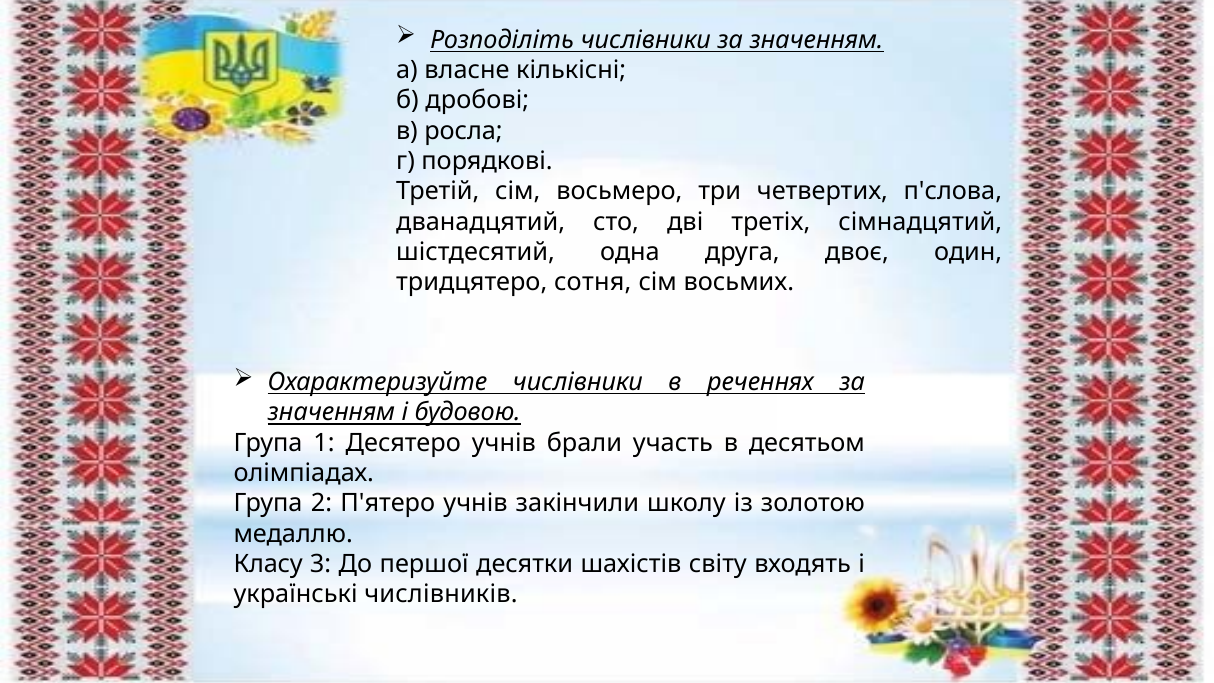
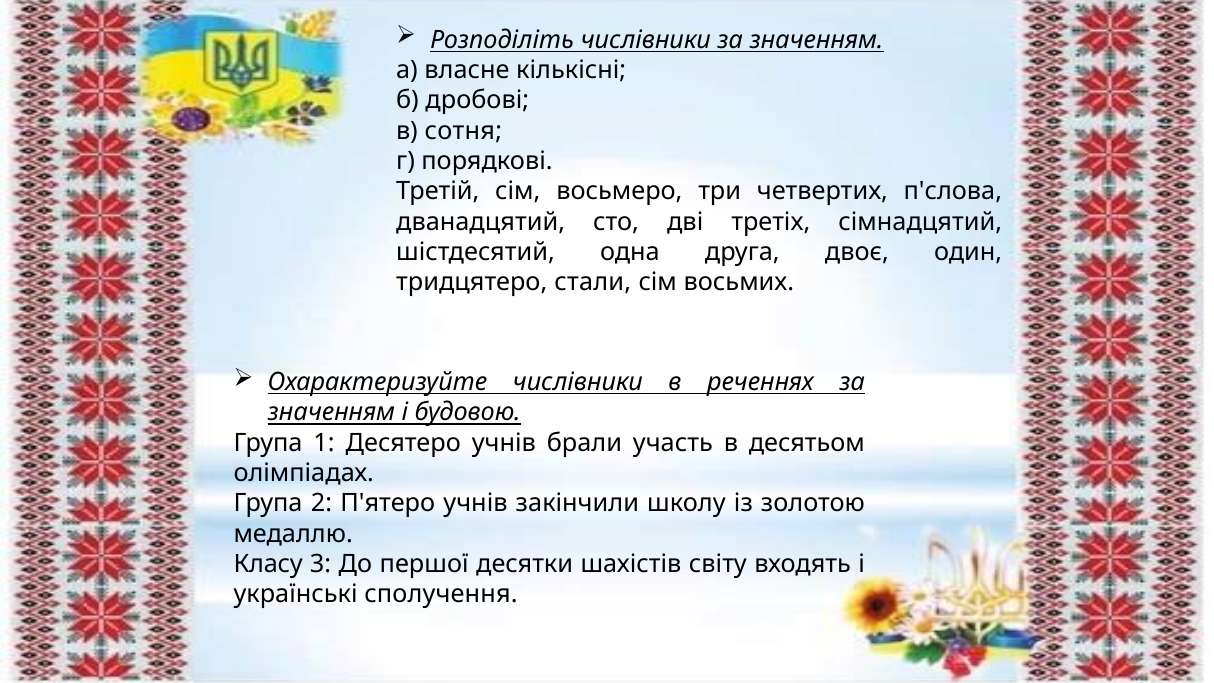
росла: росла -> сотня (463, 131)
сотня: сотня -> стали (593, 283)
числівників: числівників -> сполучення (441, 594)
